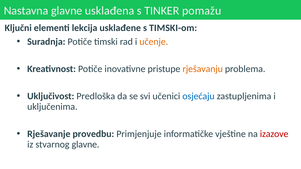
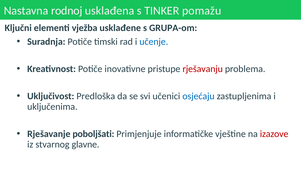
Nastavna glavne: glavne -> rodnoj (67, 11)
lekcija: lekcija -> vježba (85, 28)
TIMSKI-om: TIMSKI-om -> GRUPA-om (173, 28)
učenje colour: orange -> blue (154, 42)
rješavanju colour: orange -> red (203, 69)
provedbu: provedbu -> poboljšati (93, 134)
